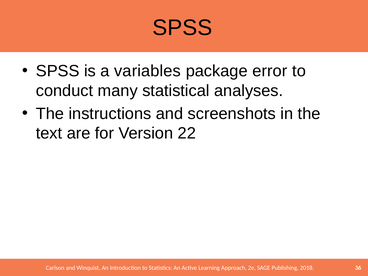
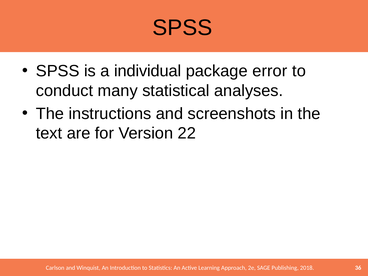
variables: variables -> individual (148, 71)
